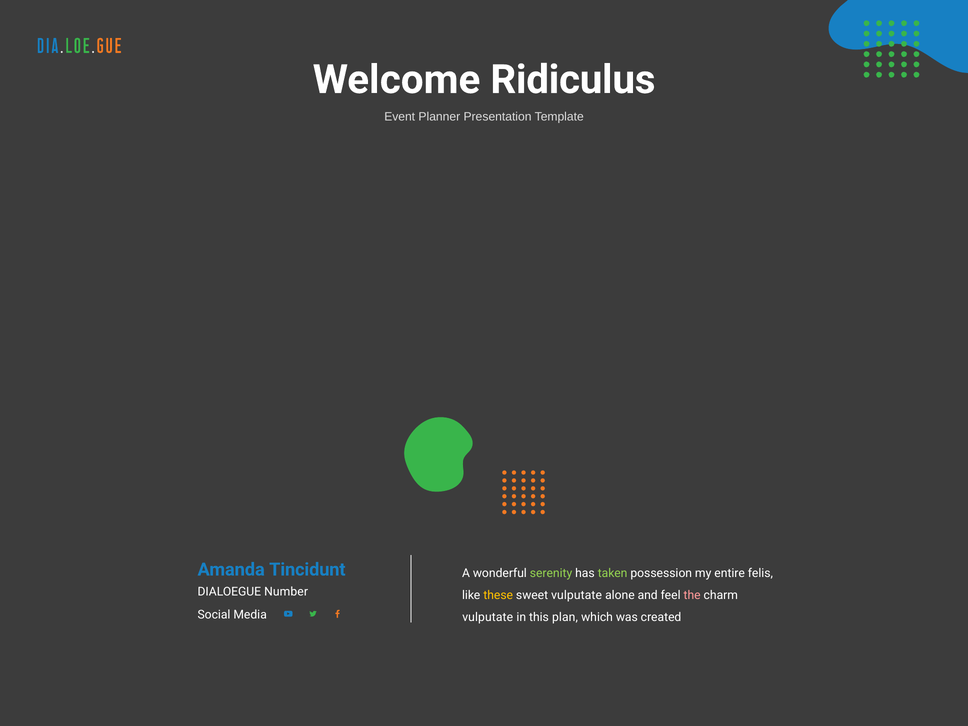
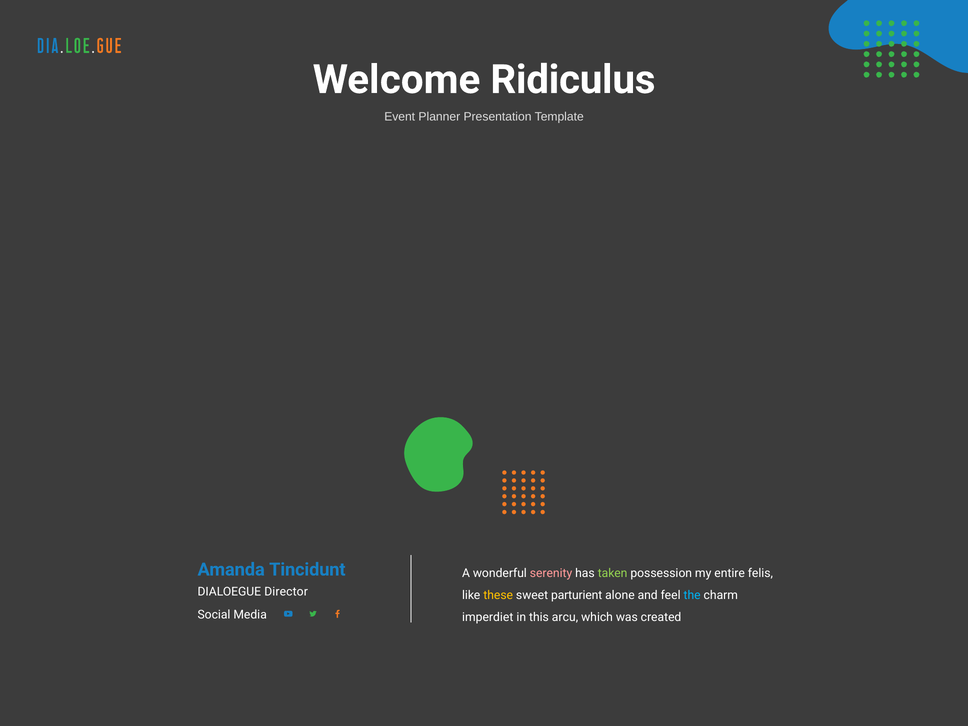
serenity colour: light green -> pink (551, 573)
Number: Number -> Director (286, 592)
sweet vulputate: vulputate -> parturient (577, 595)
the colour: pink -> light blue (692, 595)
vulputate: vulputate -> imperdiet (488, 617)
plan: plan -> arcu (565, 617)
